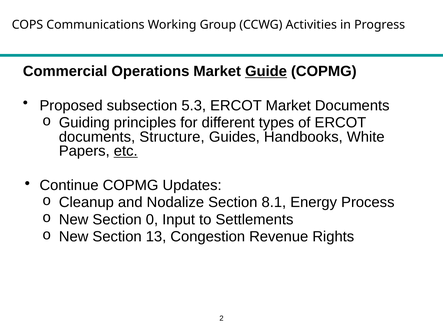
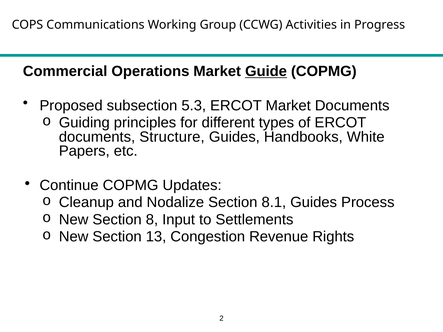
etc underline: present -> none (126, 151)
8.1 Energy: Energy -> Guides (314, 203)
0: 0 -> 8 (152, 220)
